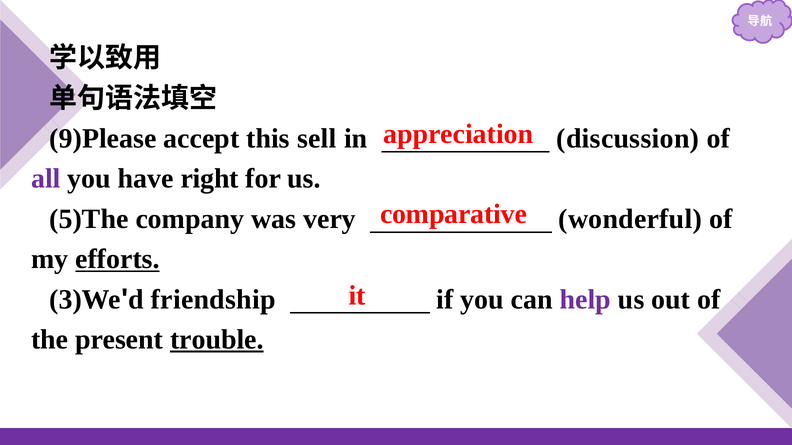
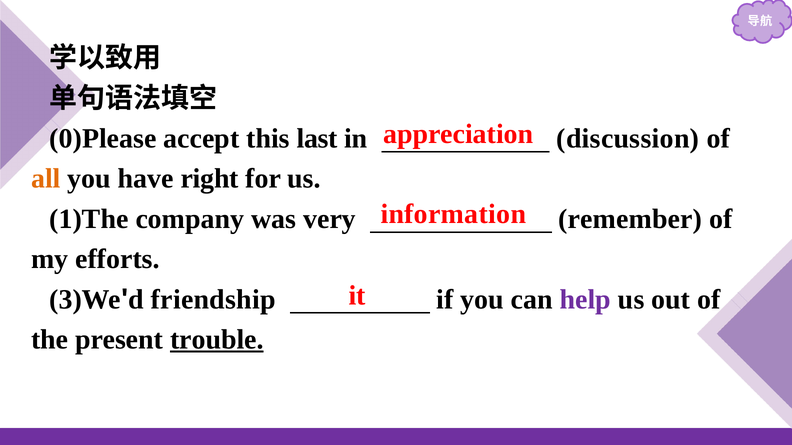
9)Please: 9)Please -> 0)Please (103, 139)
sell: sell -> last (317, 139)
all colour: purple -> orange (46, 179)
comparative: comparative -> information (453, 214)
5)The: 5)The -> 1)The (89, 219)
wonderful: wonderful -> remember (630, 219)
efforts underline: present -> none (117, 259)
